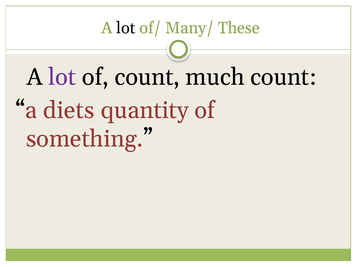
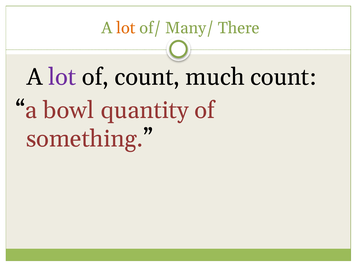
lot colour: black -> orange (126, 28)
These: These -> There (239, 28)
diets: diets -> bowl (69, 111)
